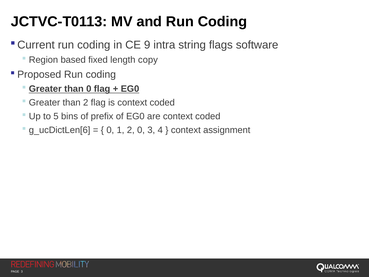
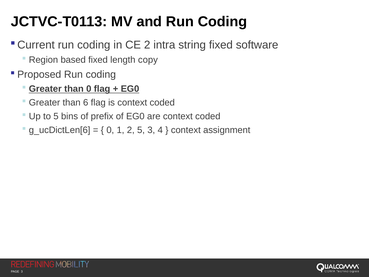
CE 9: 9 -> 2 (147, 45)
string flags: flags -> fixed (221, 45)
than 2: 2 -> 6 (86, 103)
2 0: 0 -> 5 (141, 130)
